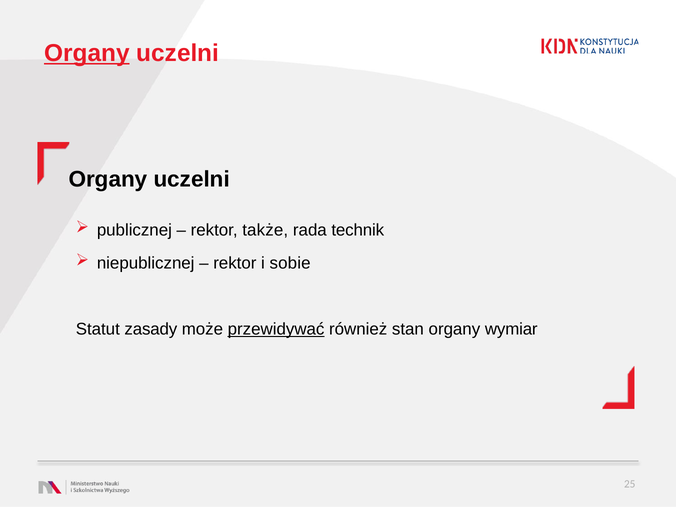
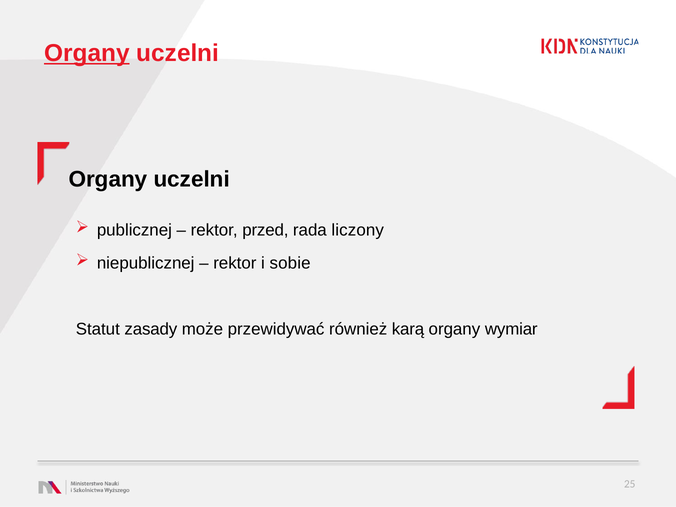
także: także -> przed (265, 230)
technik: technik -> liczony (358, 230)
przewidywać underline: present -> none (276, 329)
stan: stan -> karą (408, 329)
